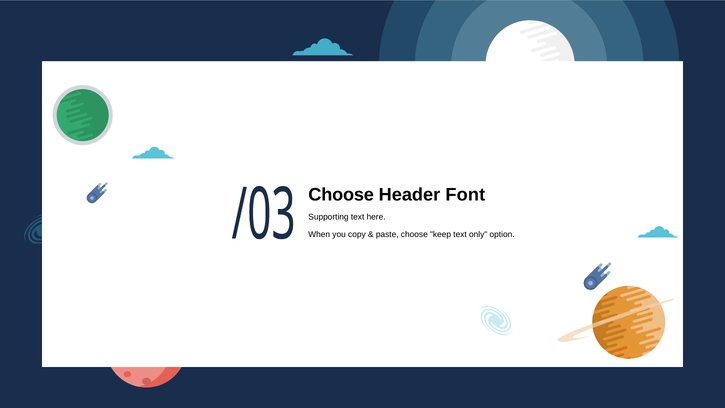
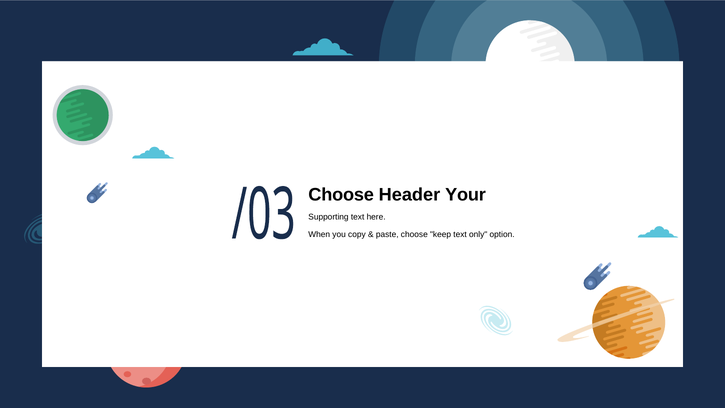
Font: Font -> Your (465, 195)
